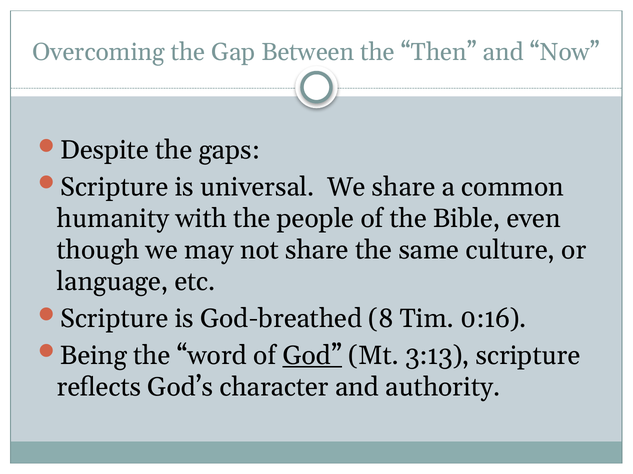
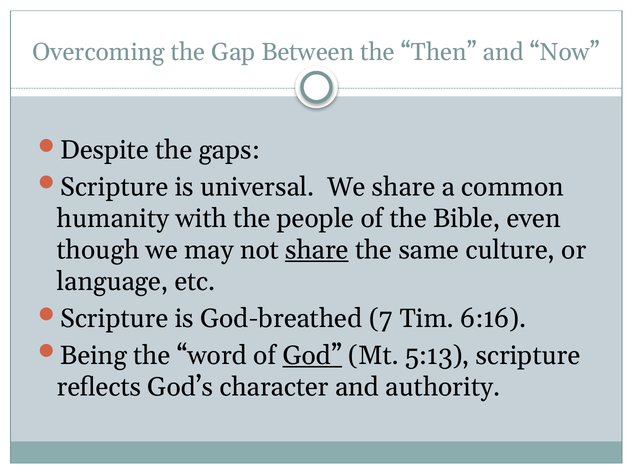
share underline: none -> present (317, 251)
8: 8 -> 7 (381, 319)
0:16: 0:16 -> 6:16 (493, 319)
3:13: 3:13 -> 5:13 (437, 356)
